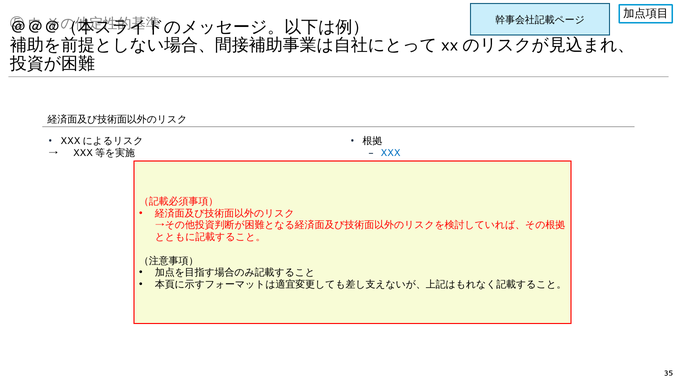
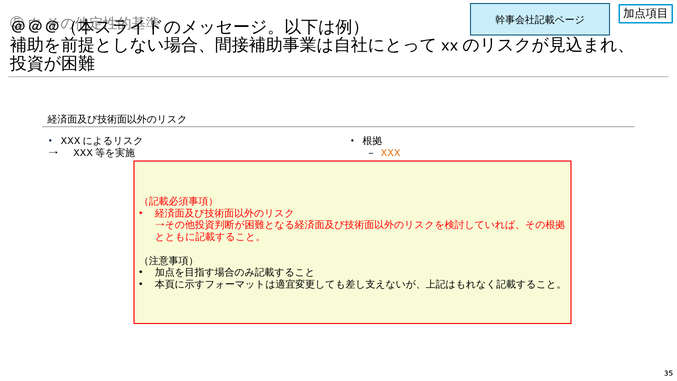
XXX colour: blue -> orange (390, 153)
